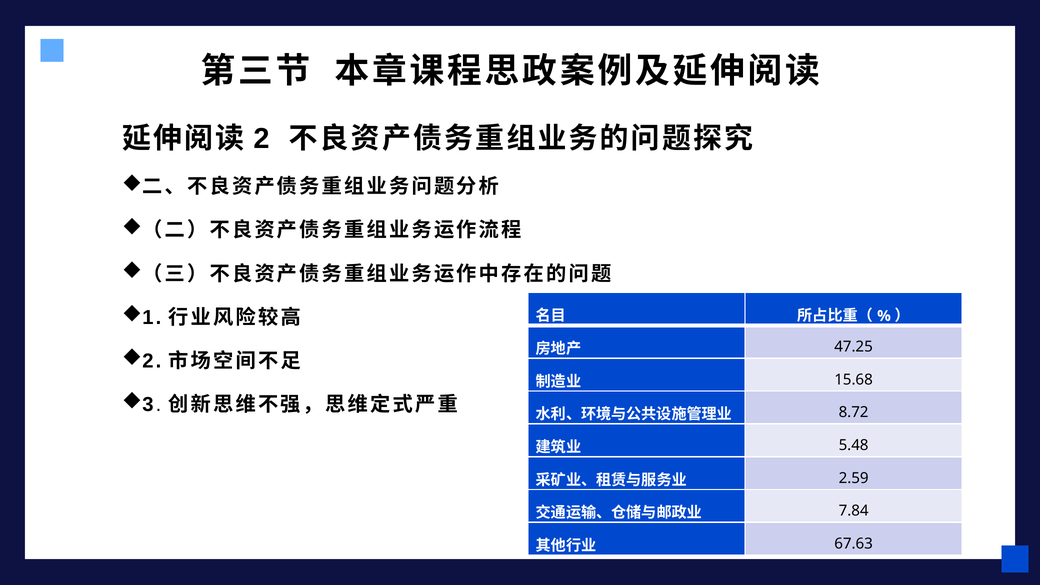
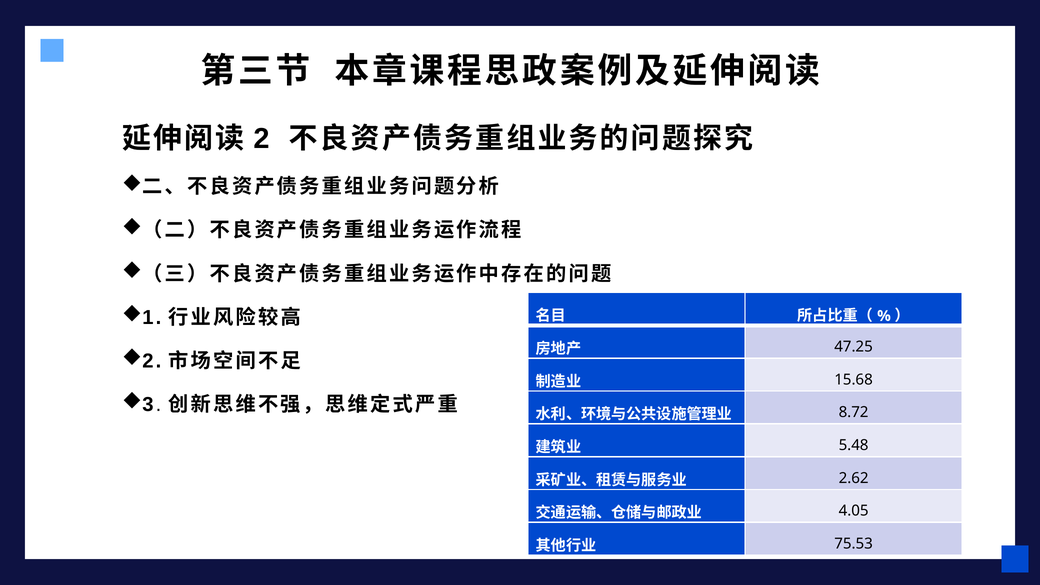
2.59: 2.59 -> 2.62 (854, 478)
7.84: 7.84 -> 4.05 (854, 511)
67.63: 67.63 -> 75.53 (854, 544)
